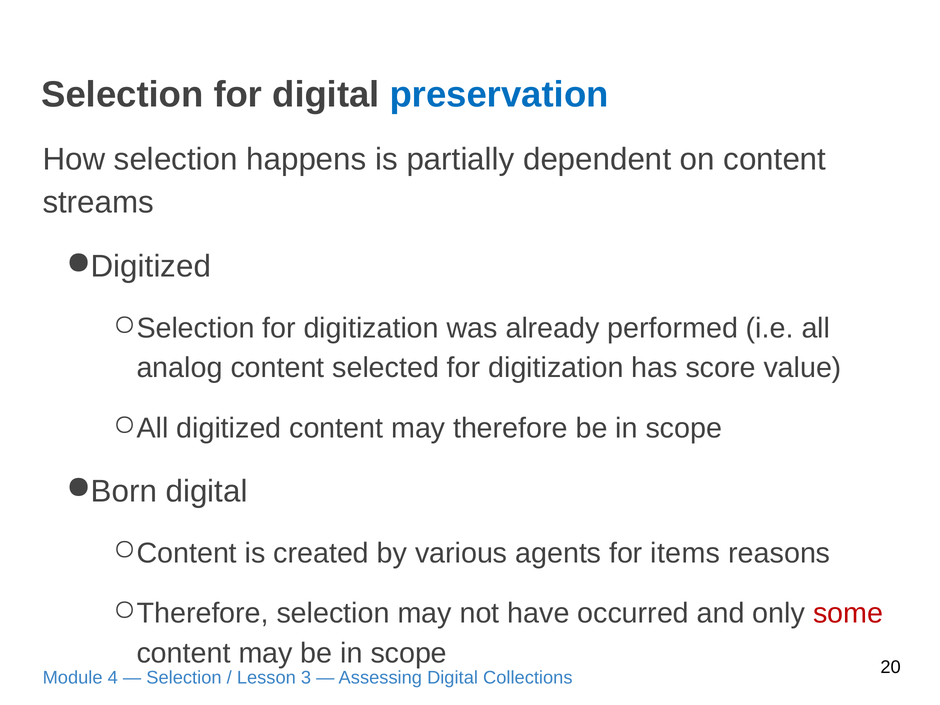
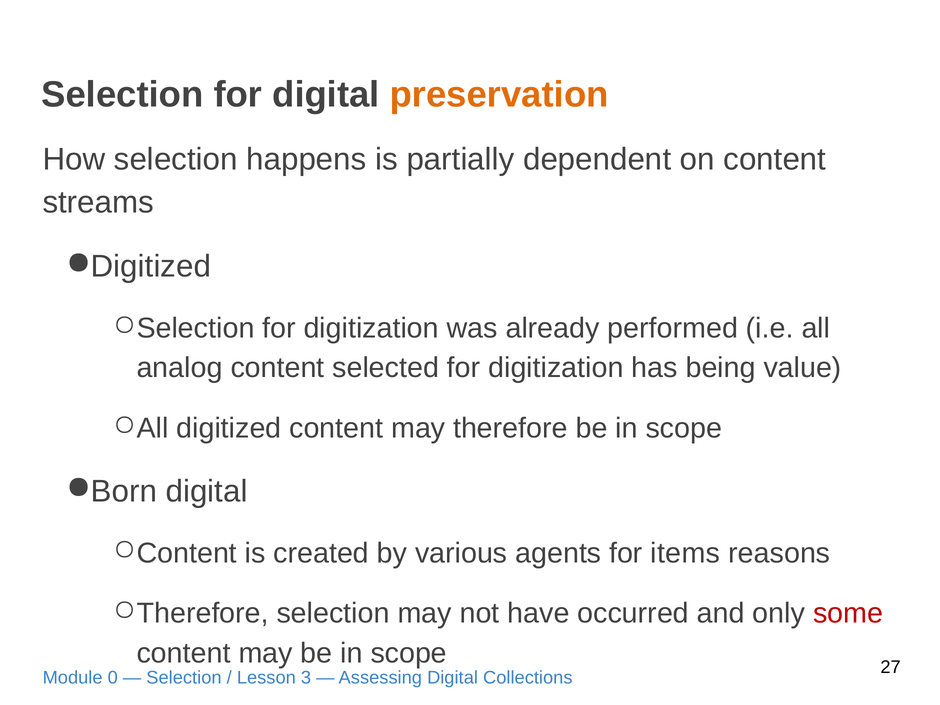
preservation colour: blue -> orange (499, 95)
score: score -> being (721, 368)
20: 20 -> 27 (891, 667)
4: 4 -> 0 (113, 678)
